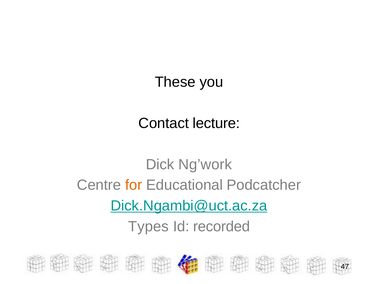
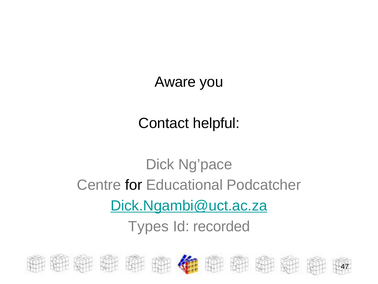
These: These -> Aware (175, 82)
lecture: lecture -> helpful (216, 123)
Ng’work: Ng’work -> Ng’pace (205, 164)
for colour: orange -> black (134, 185)
